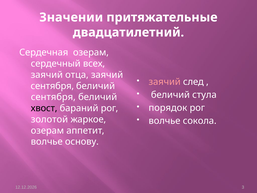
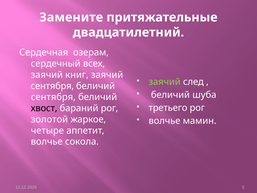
Значении: Значении -> Замените (71, 17)
отца: отца -> книг (77, 75)
заячий colour: pink -> light green (165, 82)
стула: стула -> шуба (204, 95)
порядок: порядок -> третьего (168, 108)
сокола: сокола -> мамин (200, 121)
озерам: озерам -> четыре (47, 130)
основу: основу -> сокола (82, 141)
